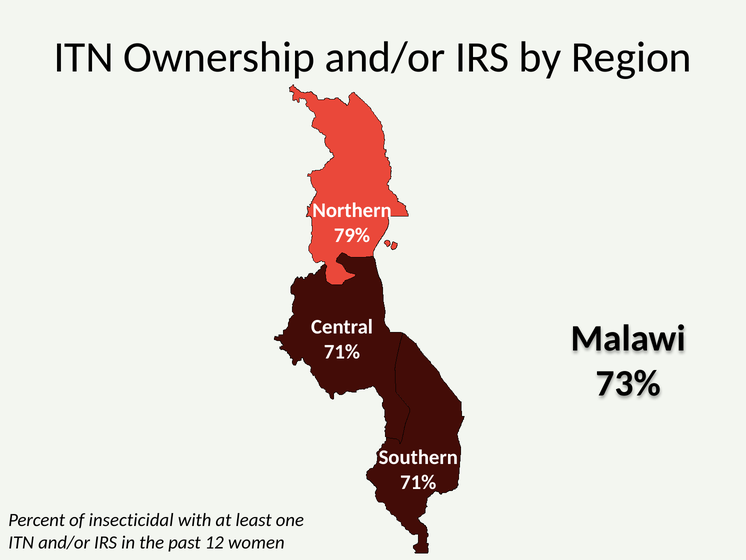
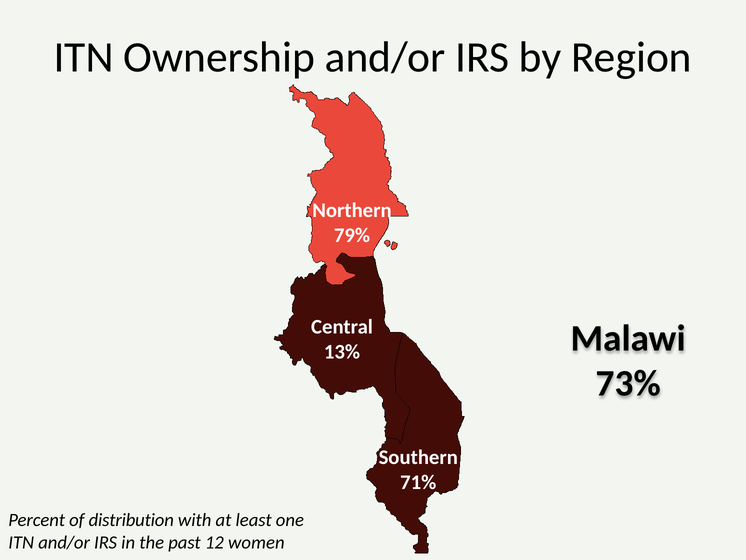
71%: 71% -> 13% (342, 352)
insecticidal: insecticidal -> distribution (131, 520)
